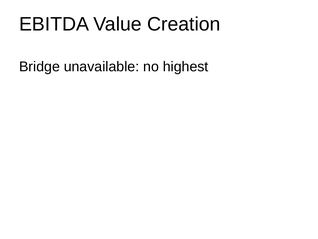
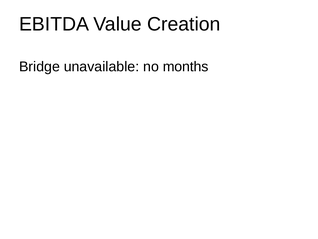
highest: highest -> months (186, 67)
